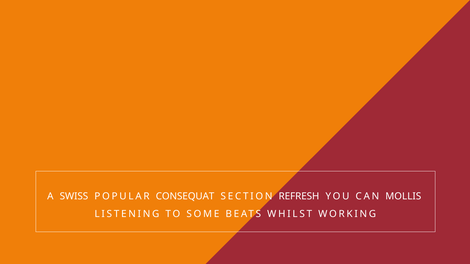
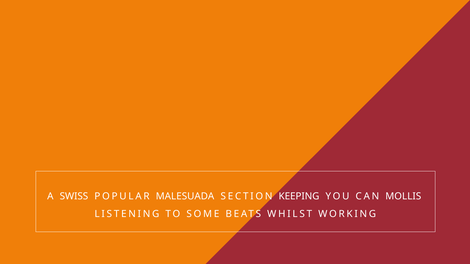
CONSEQUAT: CONSEQUAT -> MALESUADA (185, 197)
REFRESH: REFRESH -> KEEPING (299, 197)
